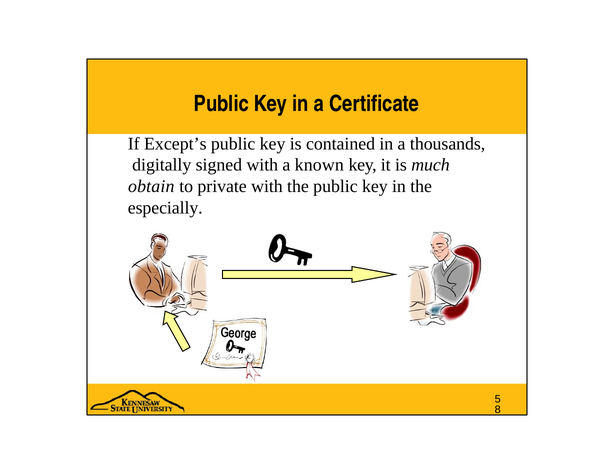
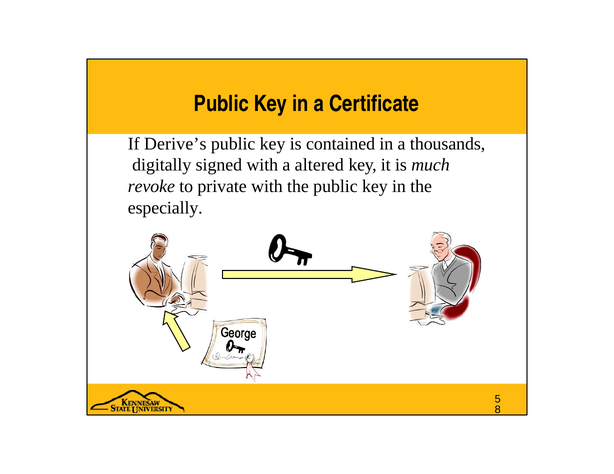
Except’s: Except’s -> Derive’s (175, 144)
known: known -> altered (319, 165)
obtain: obtain -> revoke (151, 187)
